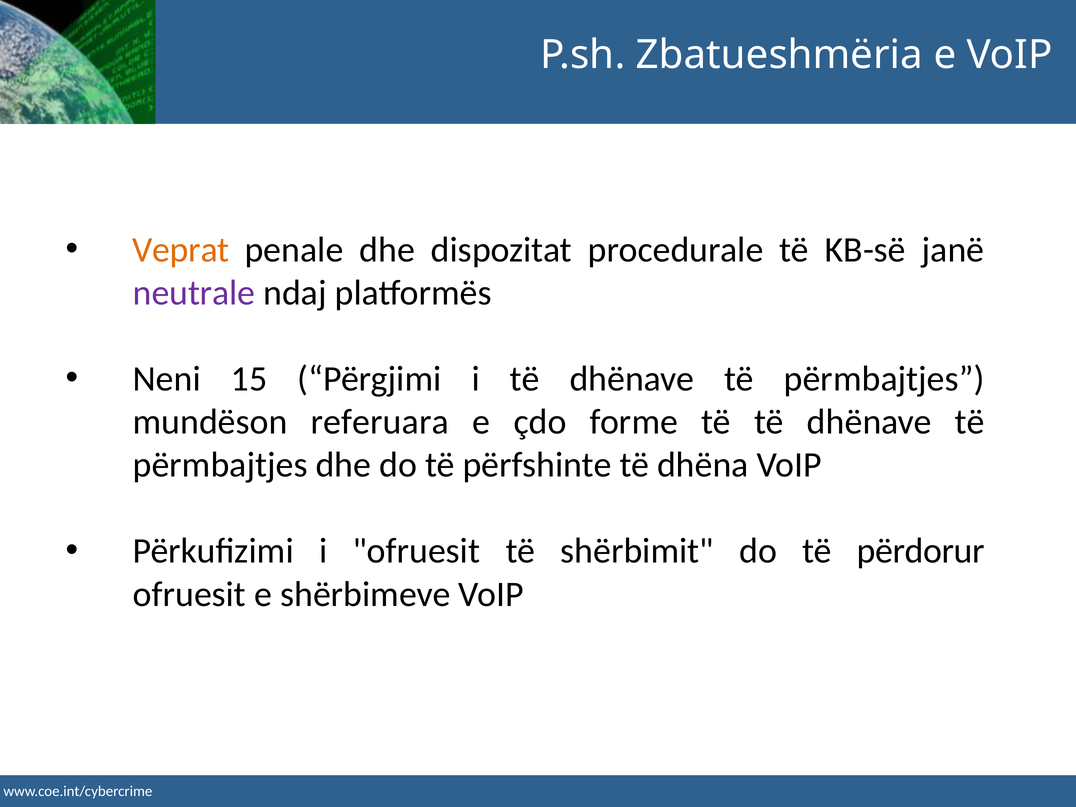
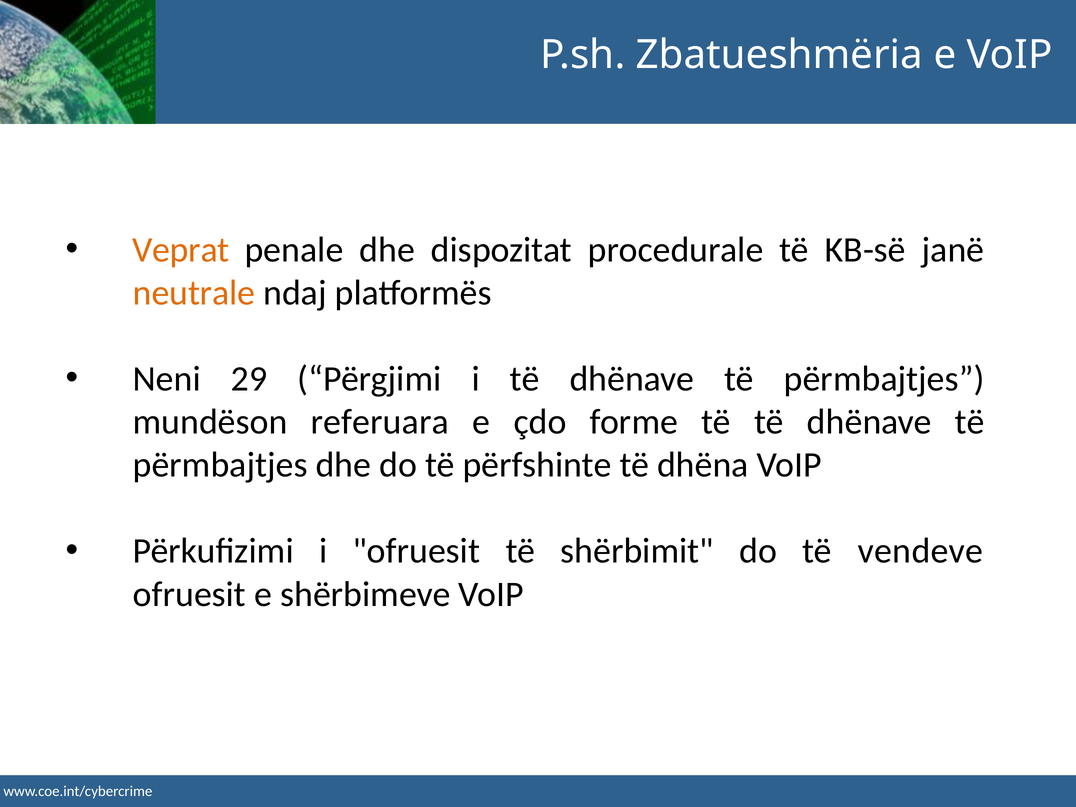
neutrale colour: purple -> orange (194, 293)
15: 15 -> 29 (249, 379)
përdorur: përdorur -> vendeve (920, 551)
